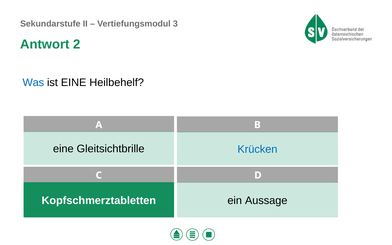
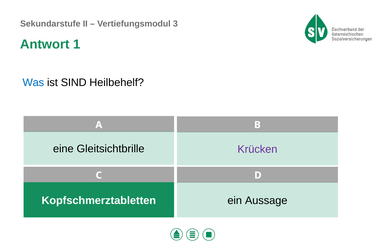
2: 2 -> 1 (77, 44)
ist EINE: EINE -> SIND (74, 83)
Krücken colour: blue -> purple (257, 149)
